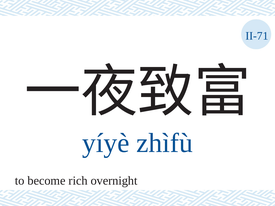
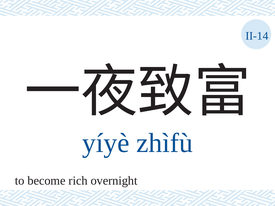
II-71: II-71 -> II-14 (257, 36)
